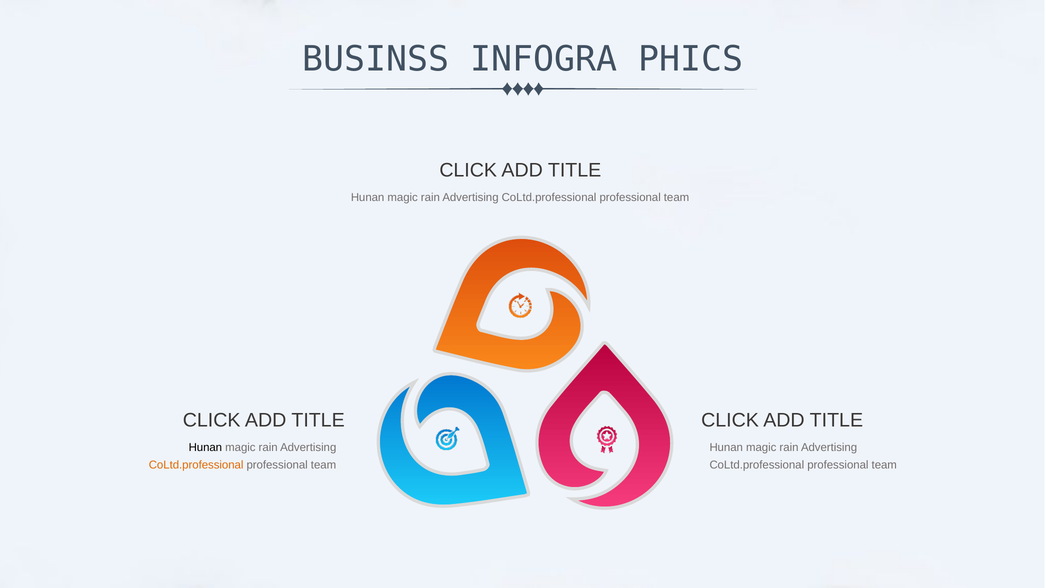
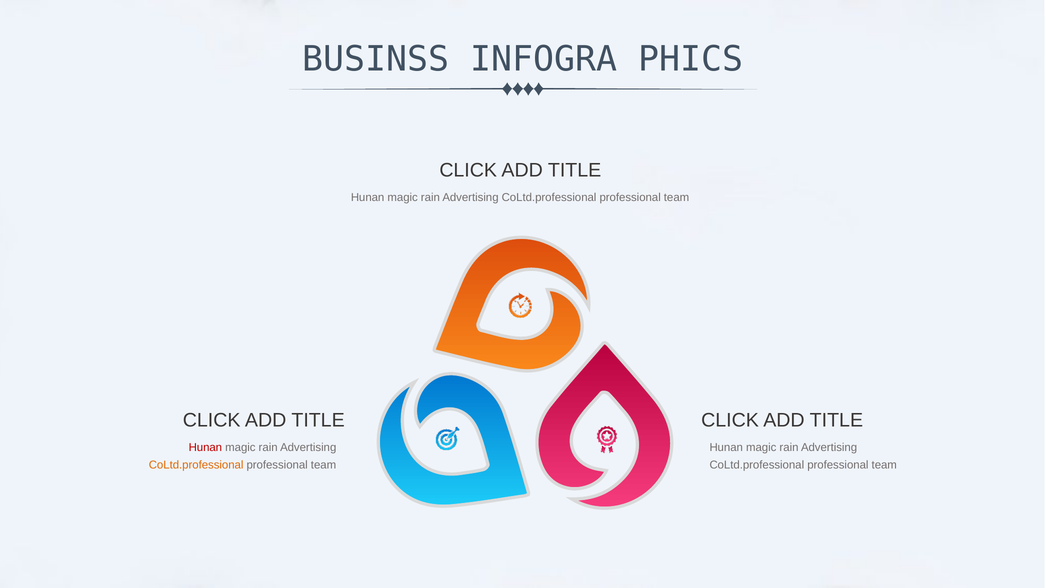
Hunan colour: black -> red (205, 448)
